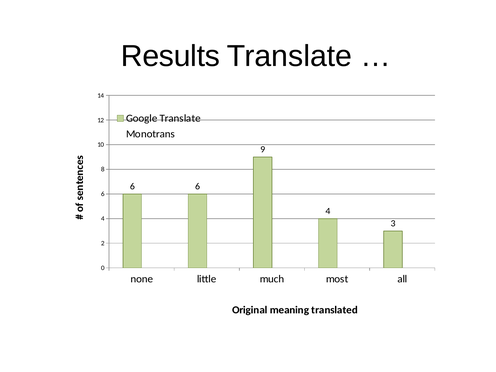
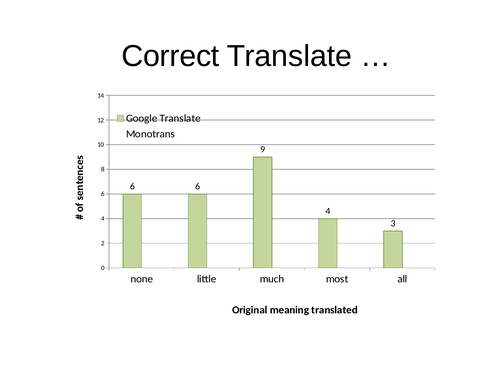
Results: Results -> Correct (170, 56)
